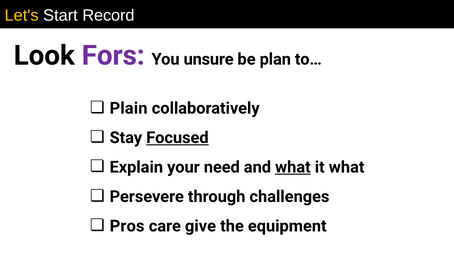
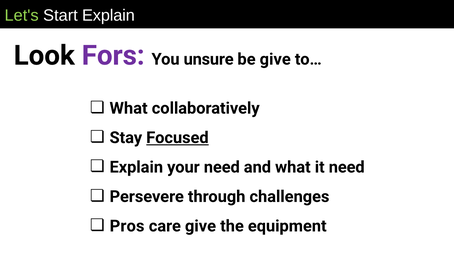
Let's colour: yellow -> light green (22, 16)
Start Record: Record -> Explain (108, 16)
be plan: plan -> give (275, 59)
Plain: Plain -> What (129, 108)
what underline: present -> none (293, 167)
it what: what -> need (347, 167)
